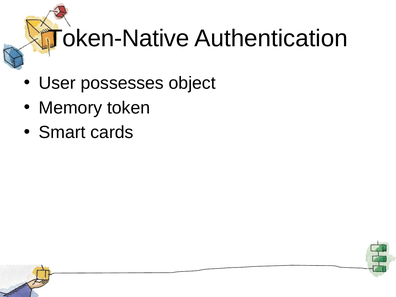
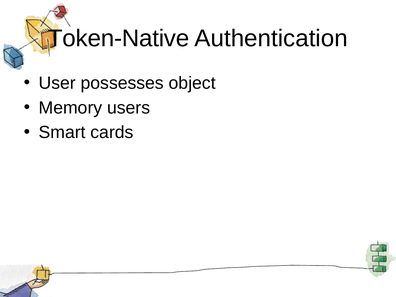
token: token -> users (129, 108)
